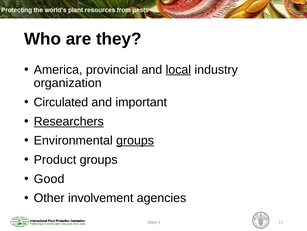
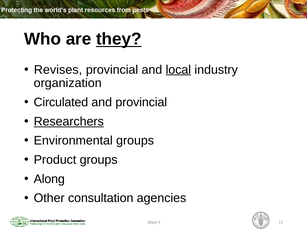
they underline: none -> present (119, 39)
America: America -> Revises (58, 69)
and important: important -> provincial (141, 102)
groups underline: present -> none (135, 140)
Good: Good -> Along (49, 178)
involvement: involvement -> consultation (101, 198)
